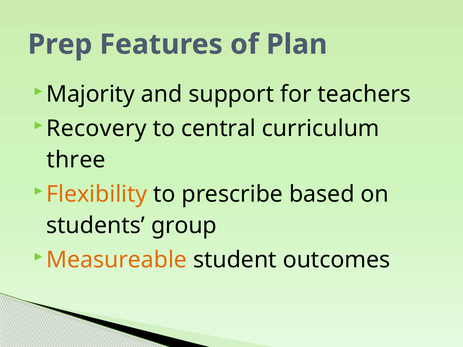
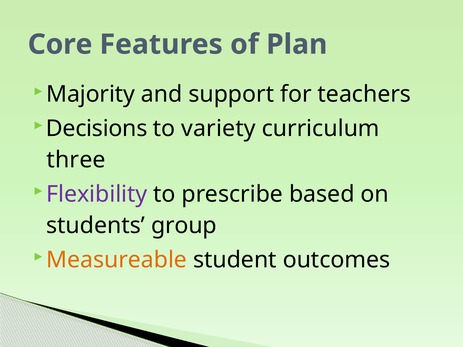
Prep: Prep -> Core (60, 44)
Recovery: Recovery -> Decisions (97, 129)
central: central -> variety (218, 129)
Flexibility colour: orange -> purple (97, 194)
